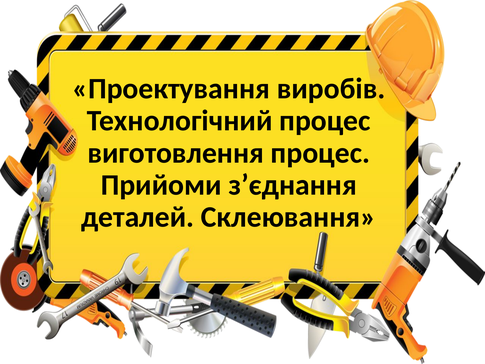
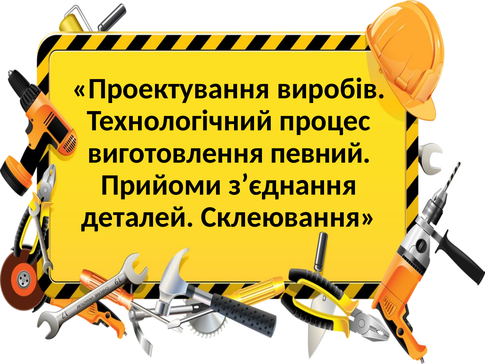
виготовлення процес: процес -> певний (321, 153)
